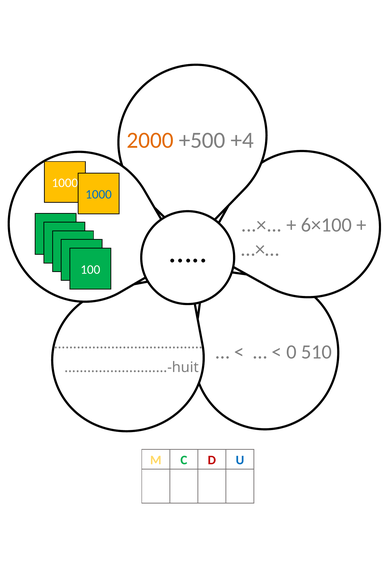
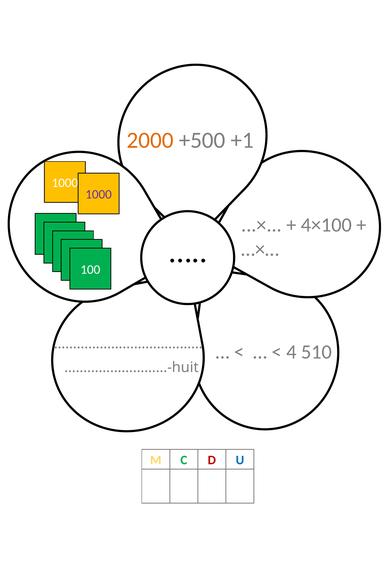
+4: +4 -> +1 (242, 140)
1000 colour: blue -> purple (99, 195)
6×100: 6×100 -> 4×100 (326, 225)
0: 0 -> 4 (291, 352)
